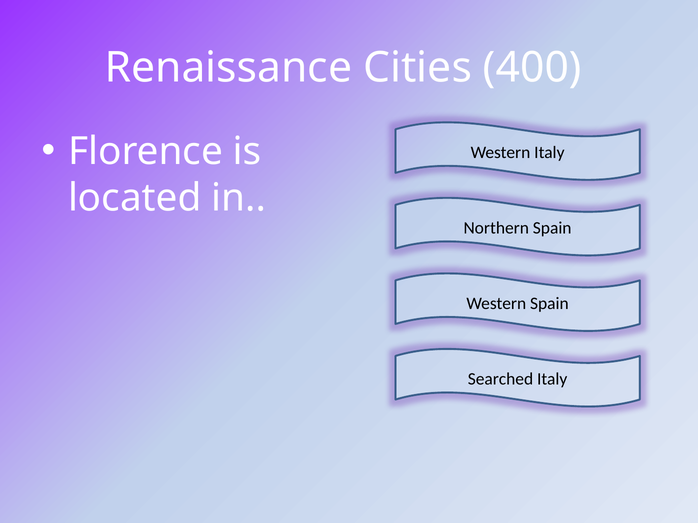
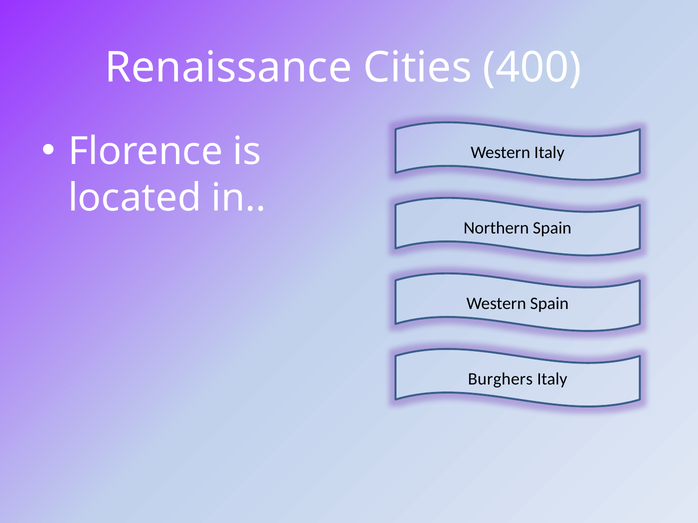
Searched: Searched -> Burghers (500, 379)
